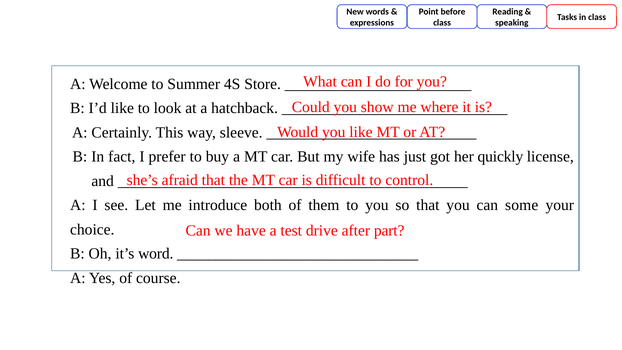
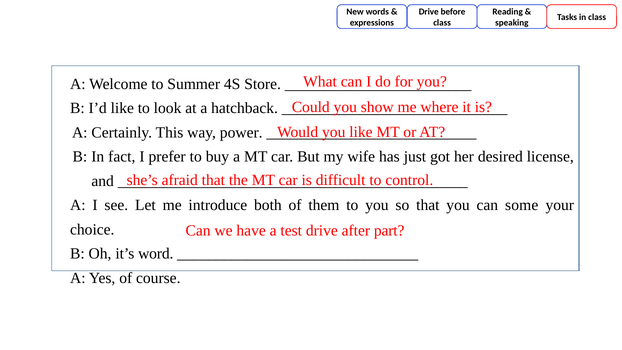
Point: Point -> Drive (429, 12)
sleeve: sleeve -> power (241, 132)
quickly: quickly -> desired (500, 157)
